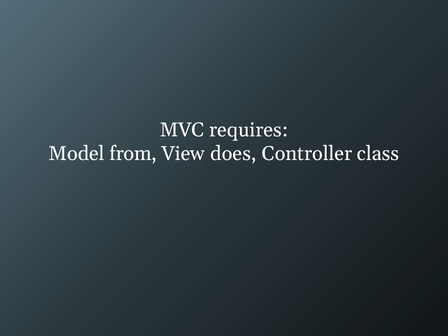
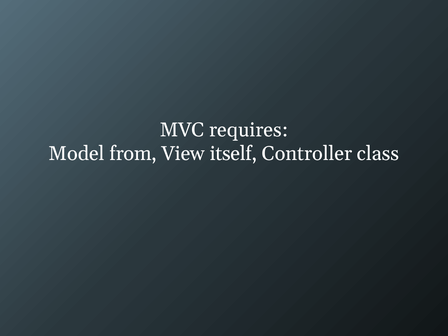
does: does -> itself (234, 154)
